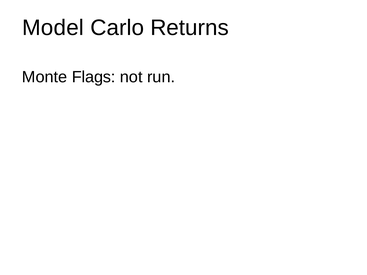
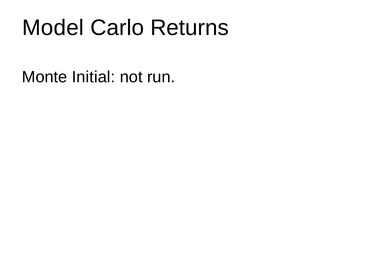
Flags: Flags -> Initial (94, 77)
